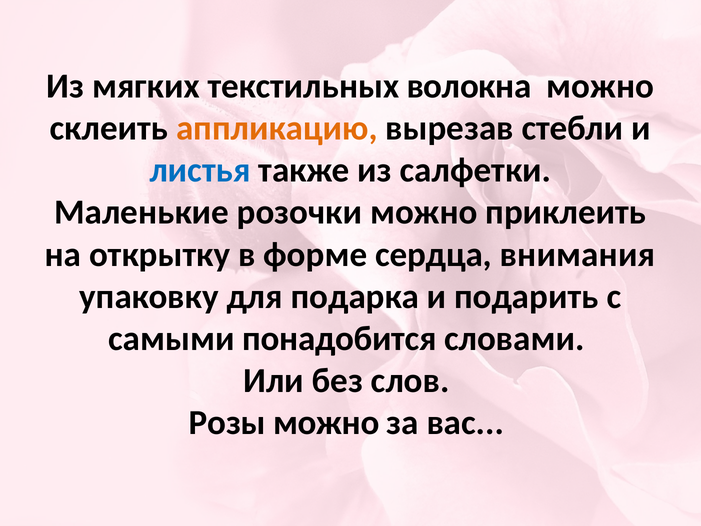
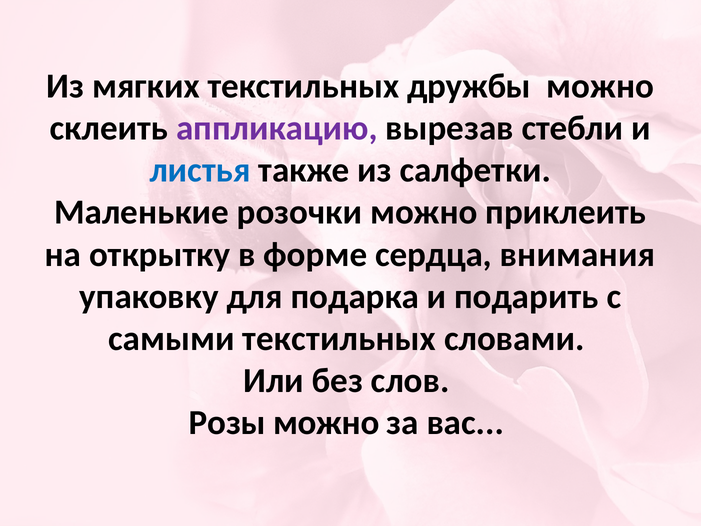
волокна: волокна -> дружбы (469, 86)
аппликацию colour: orange -> purple (277, 128)
самыми понадобится: понадобится -> текстильных (339, 338)
